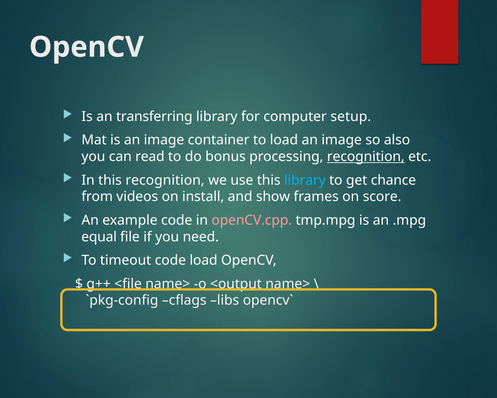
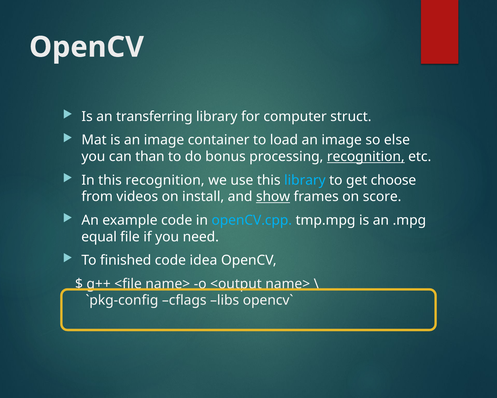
setup: setup -> struct (351, 116)
also: also -> else (397, 140)
read: read -> than (150, 157)
chance: chance -> choose (393, 180)
show underline: none -> present (273, 197)
openCV.cpp colour: pink -> light blue (252, 220)
timeout: timeout -> finished (126, 260)
code load: load -> idea (203, 260)
